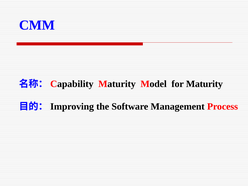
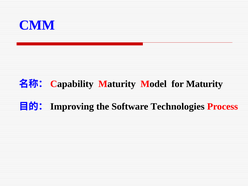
Management: Management -> Technologies (178, 107)
